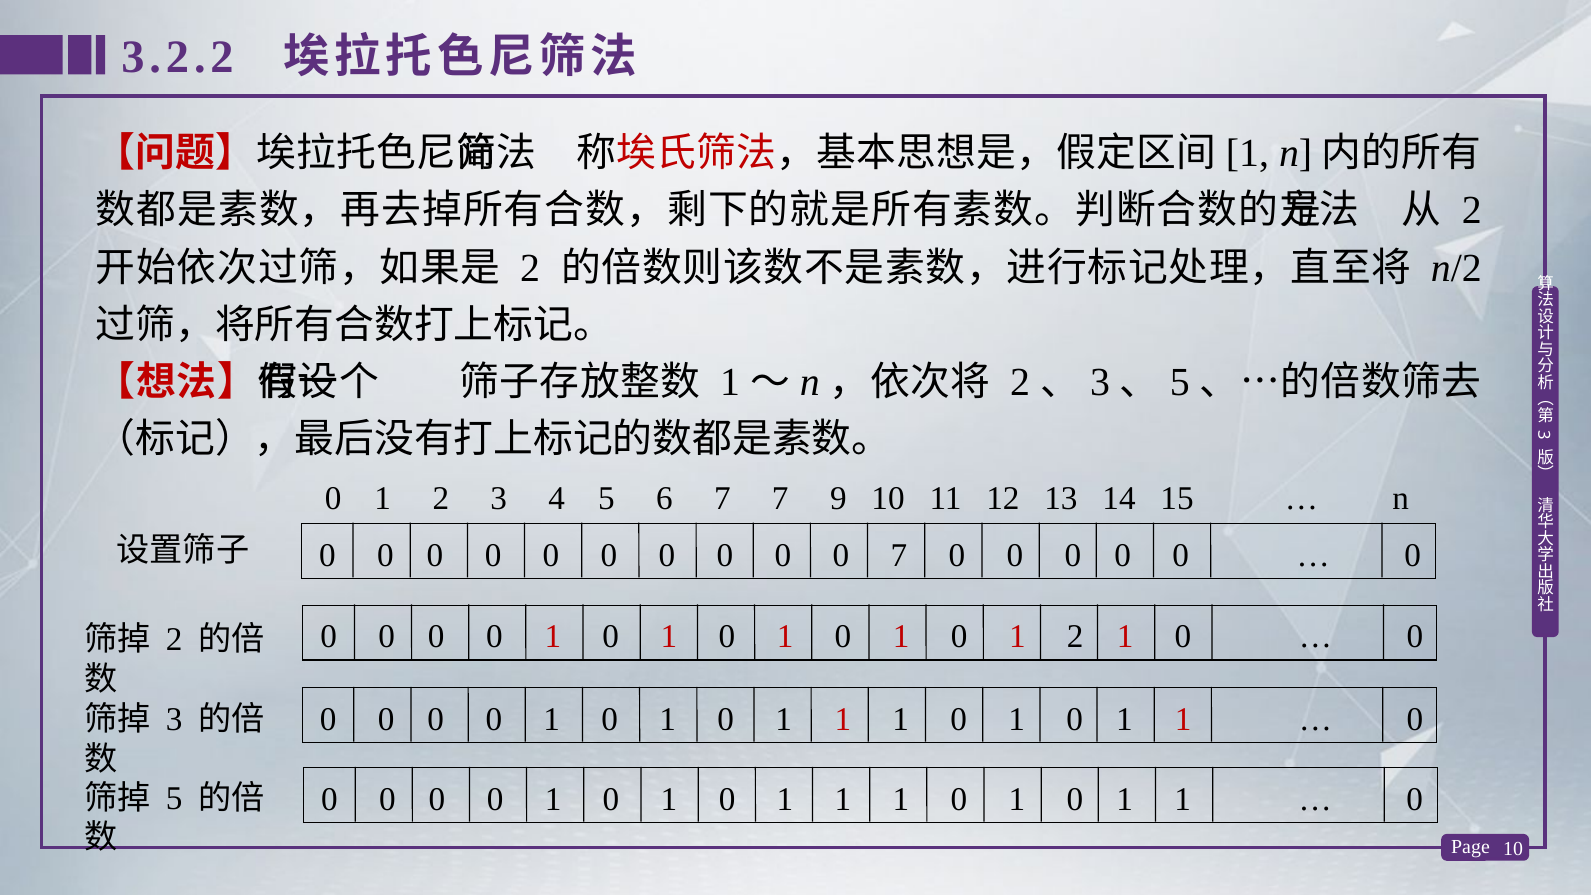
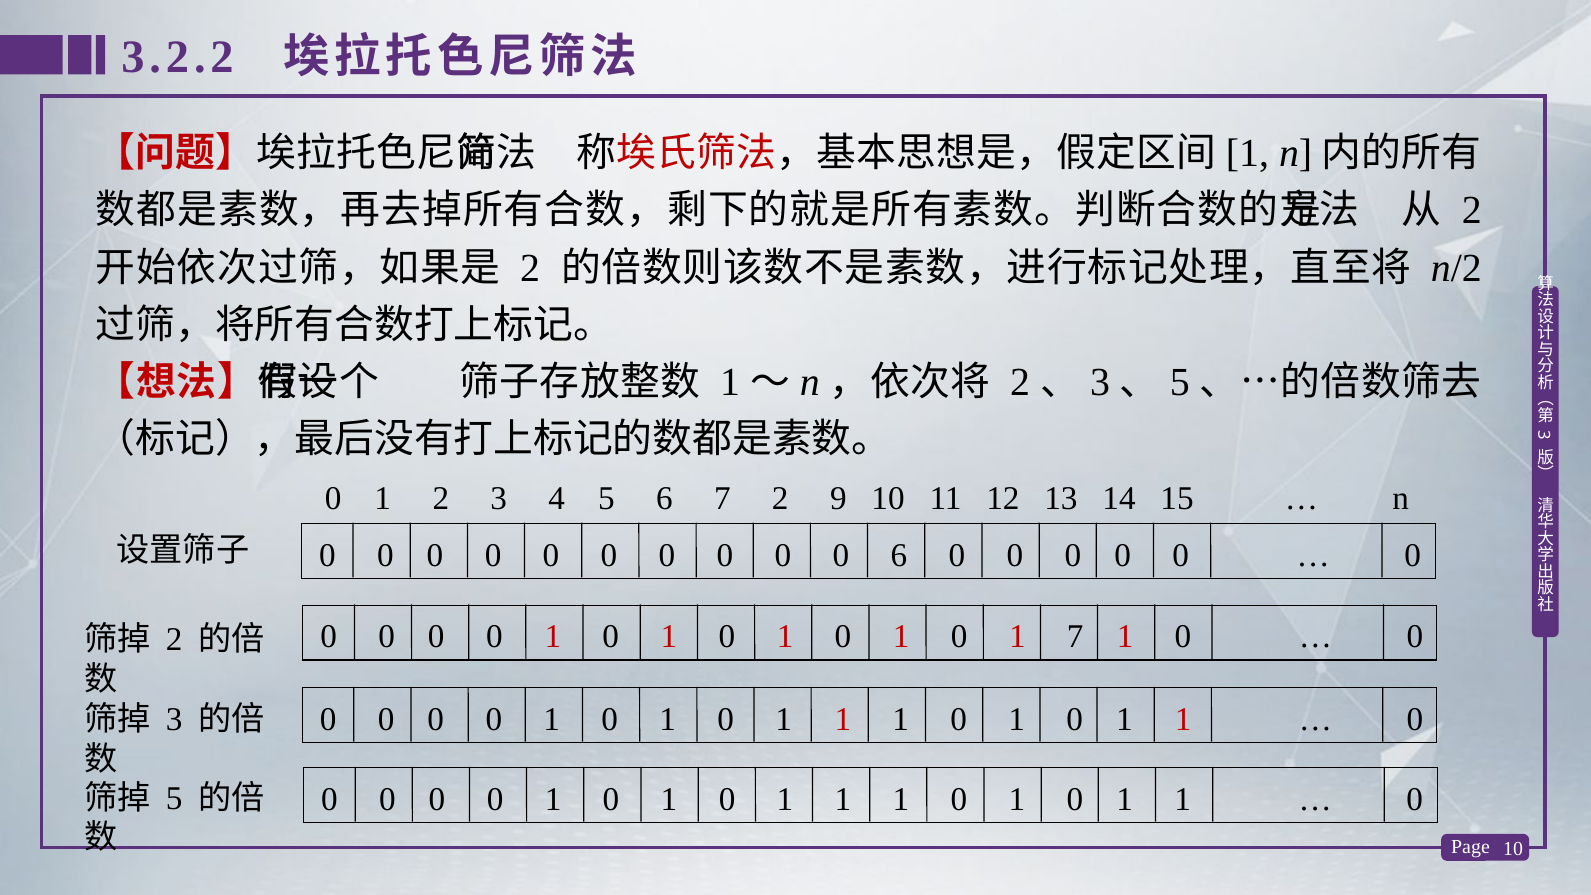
7 7: 7 -> 2 (780, 498)
0 7: 7 -> 6 (899, 555)
1 0 1 2: 2 -> 7 (1075, 637)
